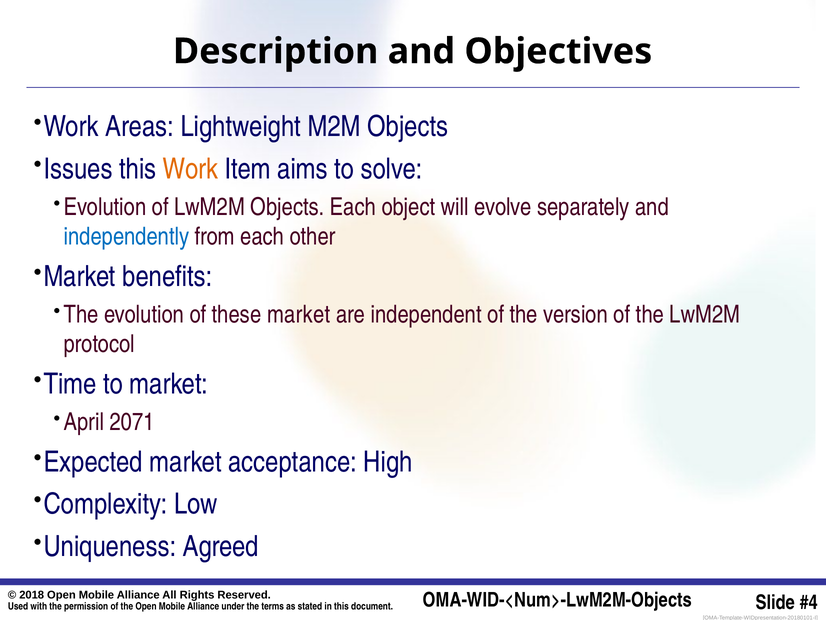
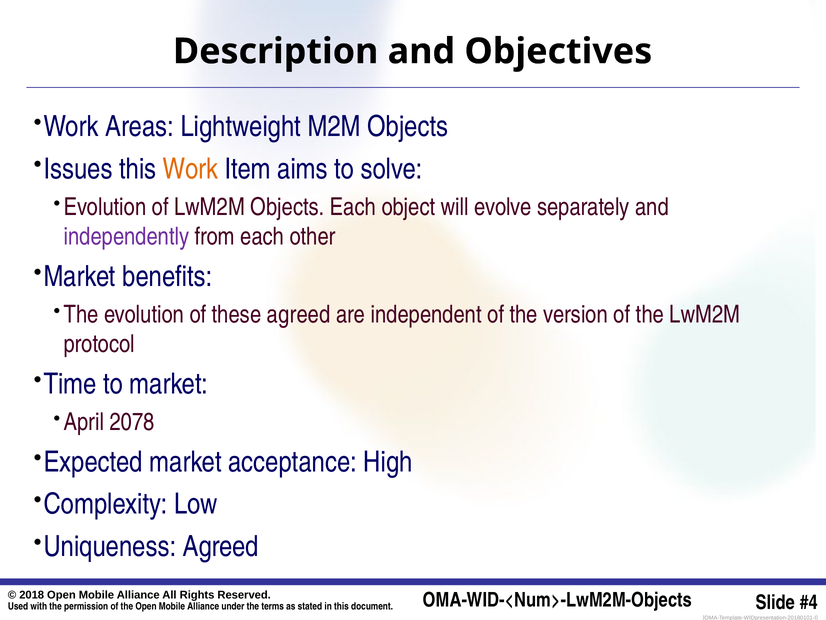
independently colour: blue -> purple (127, 237)
these market: market -> agreed (299, 314)
2071: 2071 -> 2078 (132, 422)
